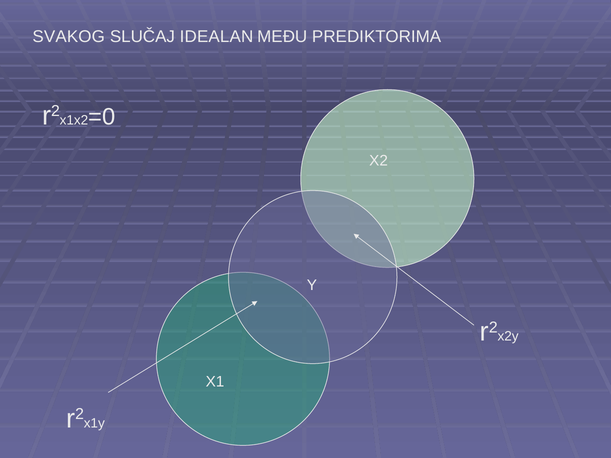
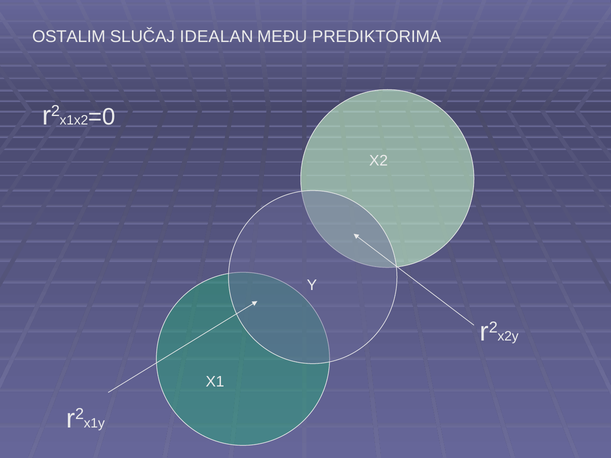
SVAKOG: SVAKOG -> OSTALIM (69, 37)
